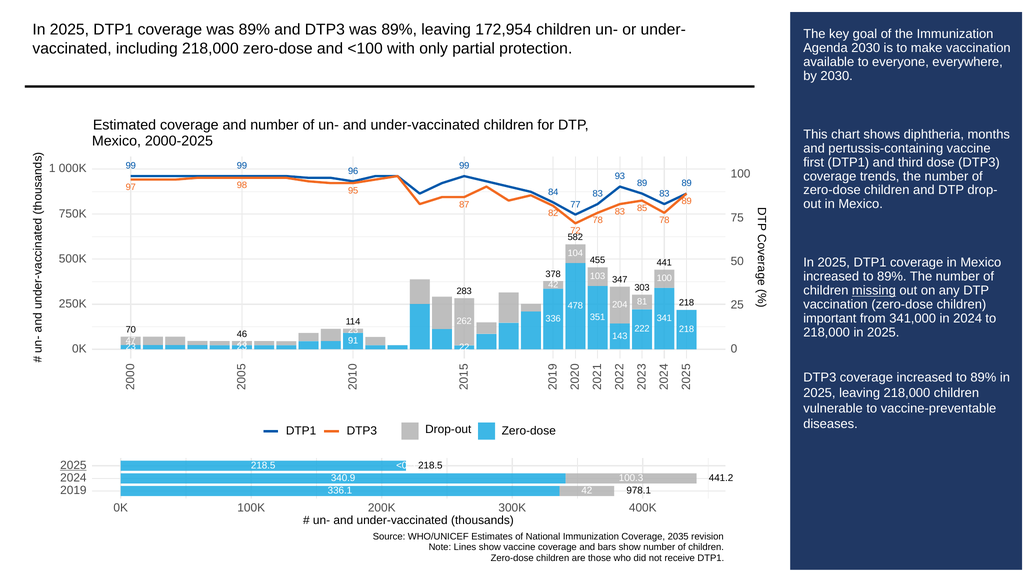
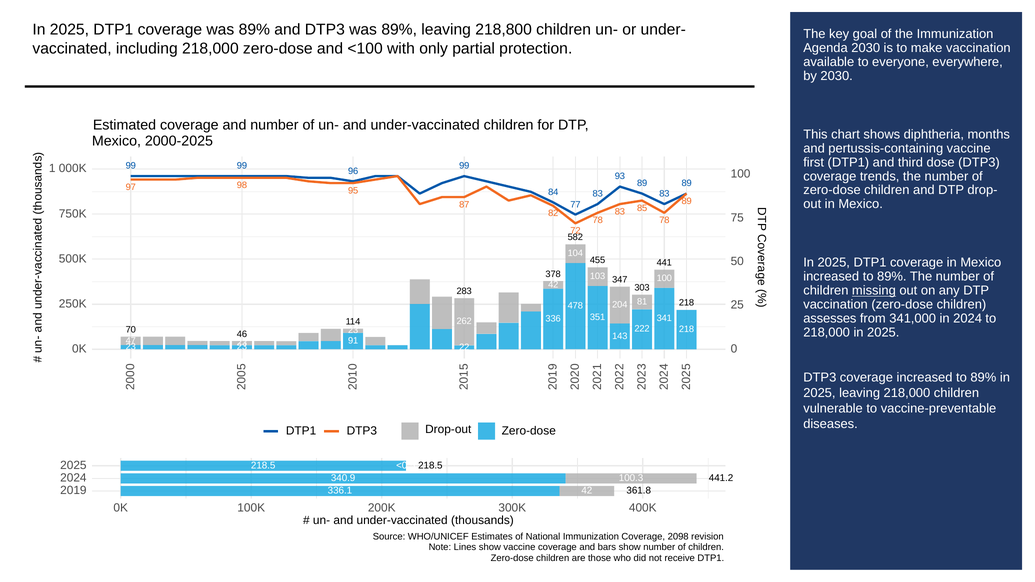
172,954: 172,954 -> 218,800 (504, 30)
important: important -> assesses (830, 319)
2025 underline: present -> none (73, 465)
978.1: 978.1 -> 361.8 (639, 491)
2035: 2035 -> 2098 (678, 537)
